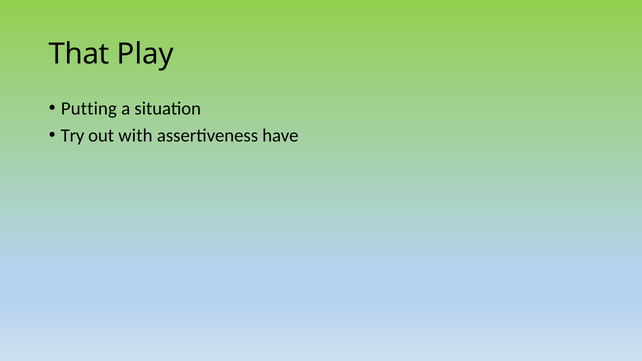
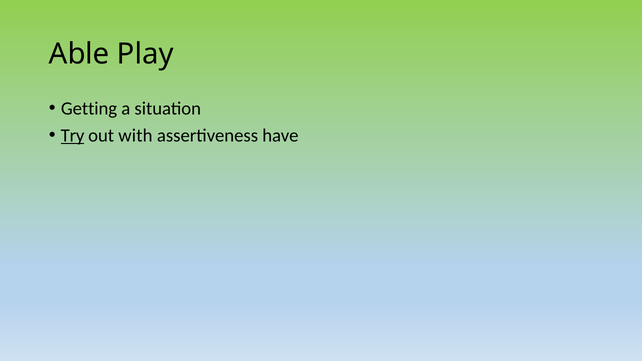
That: That -> Able (79, 54)
Putting: Putting -> Getting (89, 109)
Try underline: none -> present (73, 135)
